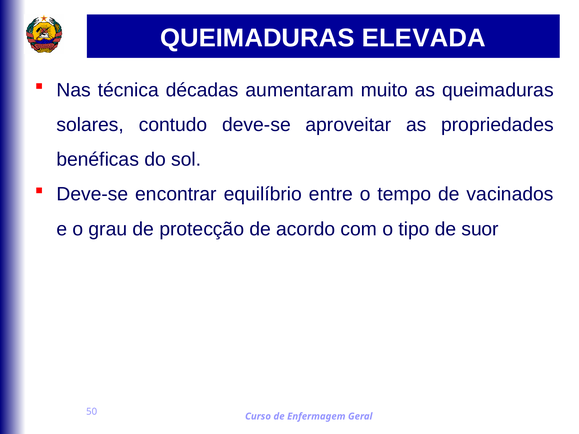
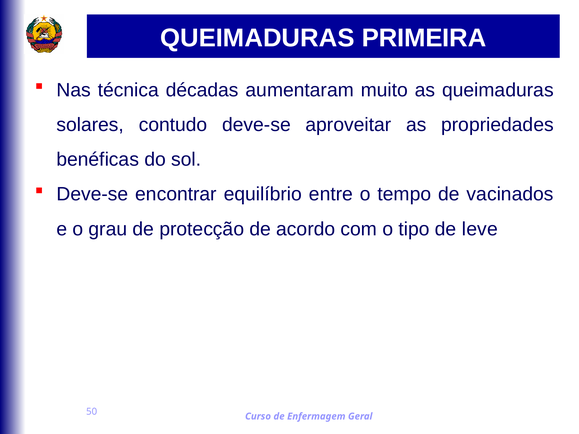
ELEVADA: ELEVADA -> PRIMEIRA (424, 38)
suor: suor -> leve (480, 229)
